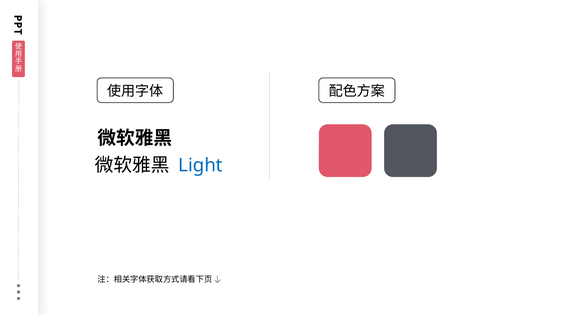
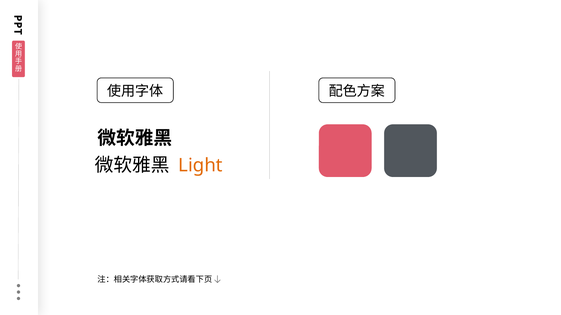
Light colour: blue -> orange (200, 166)
